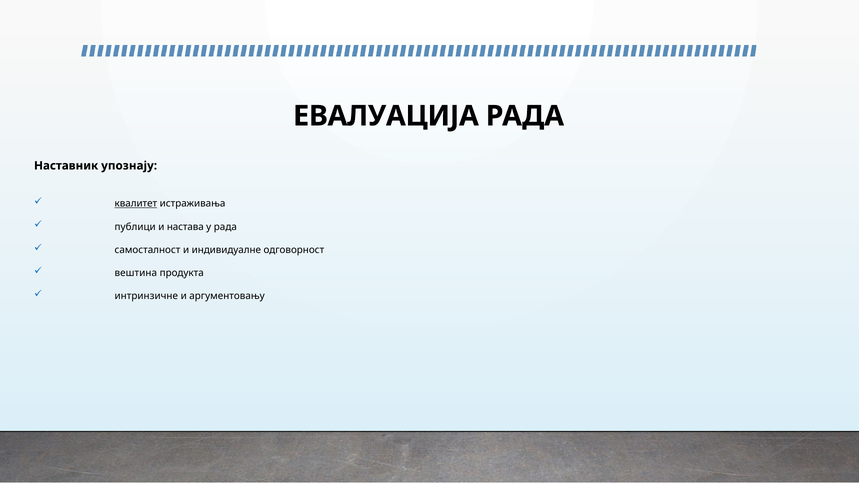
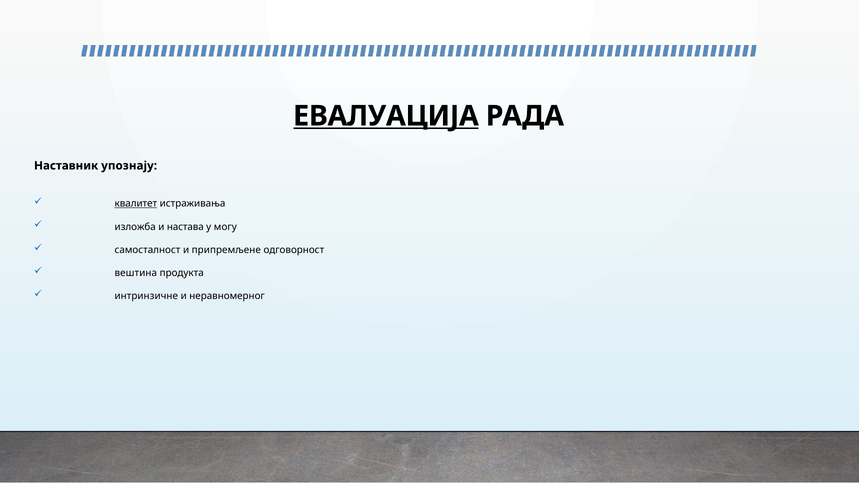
ЕВАЛУАЦИЈА underline: none -> present (386, 116)
публици: публици -> изложба (135, 227)
у рада: рада -> могу (225, 227)
индивидуалне: индивидуалне -> припремљене (226, 250)
аргументовању: аргументовању -> неравномерног (227, 296)
